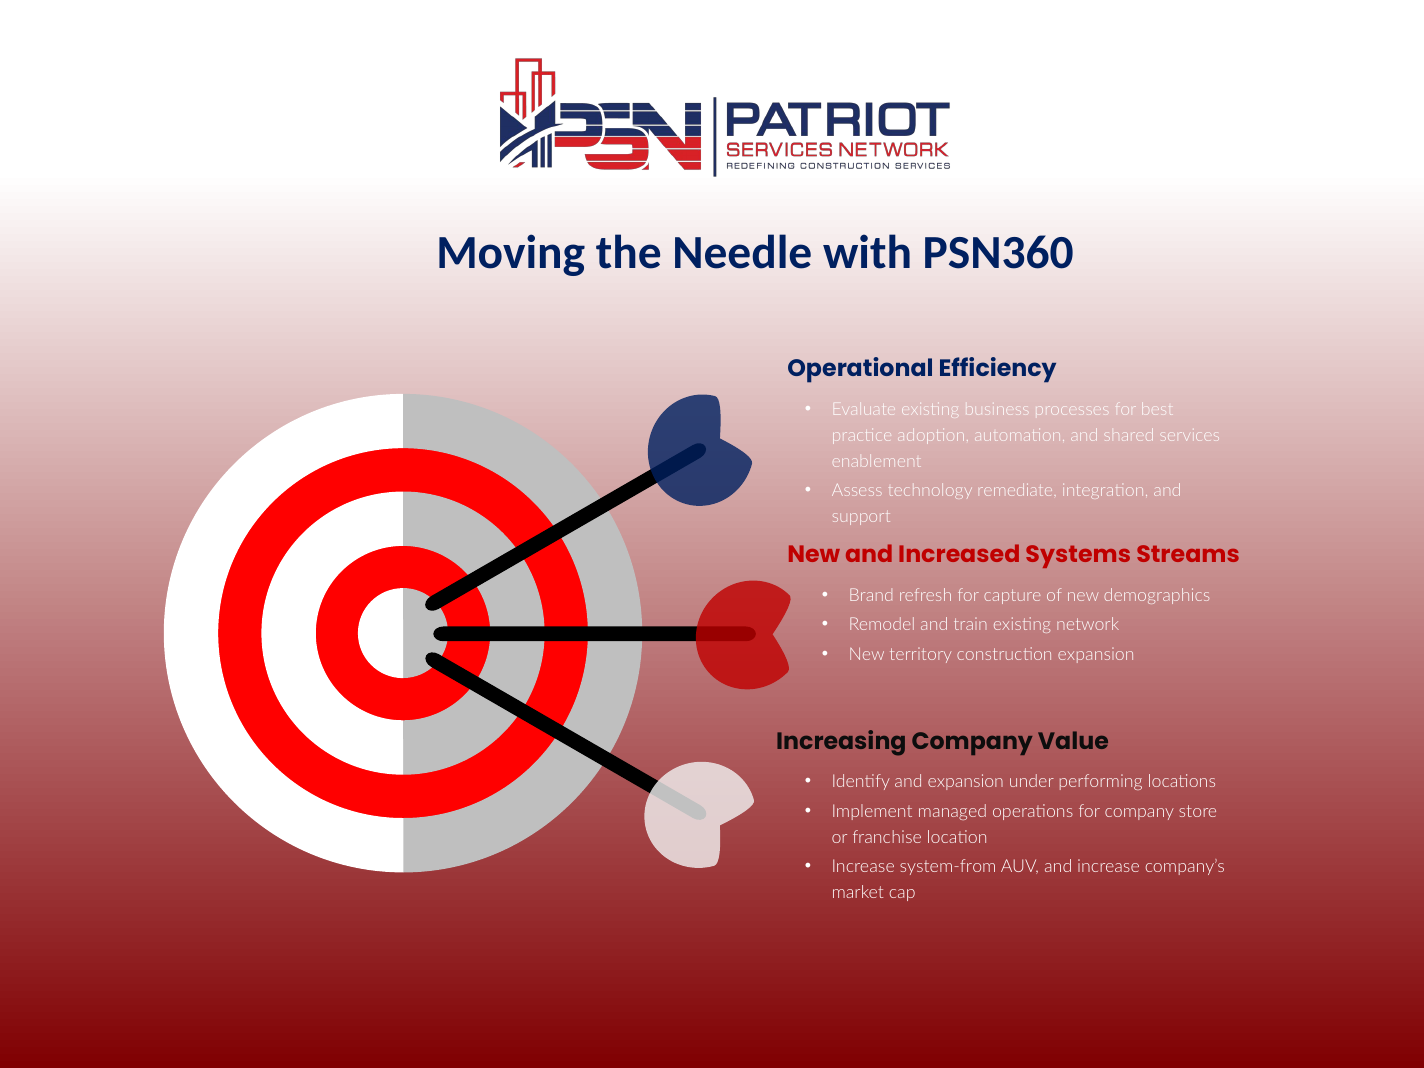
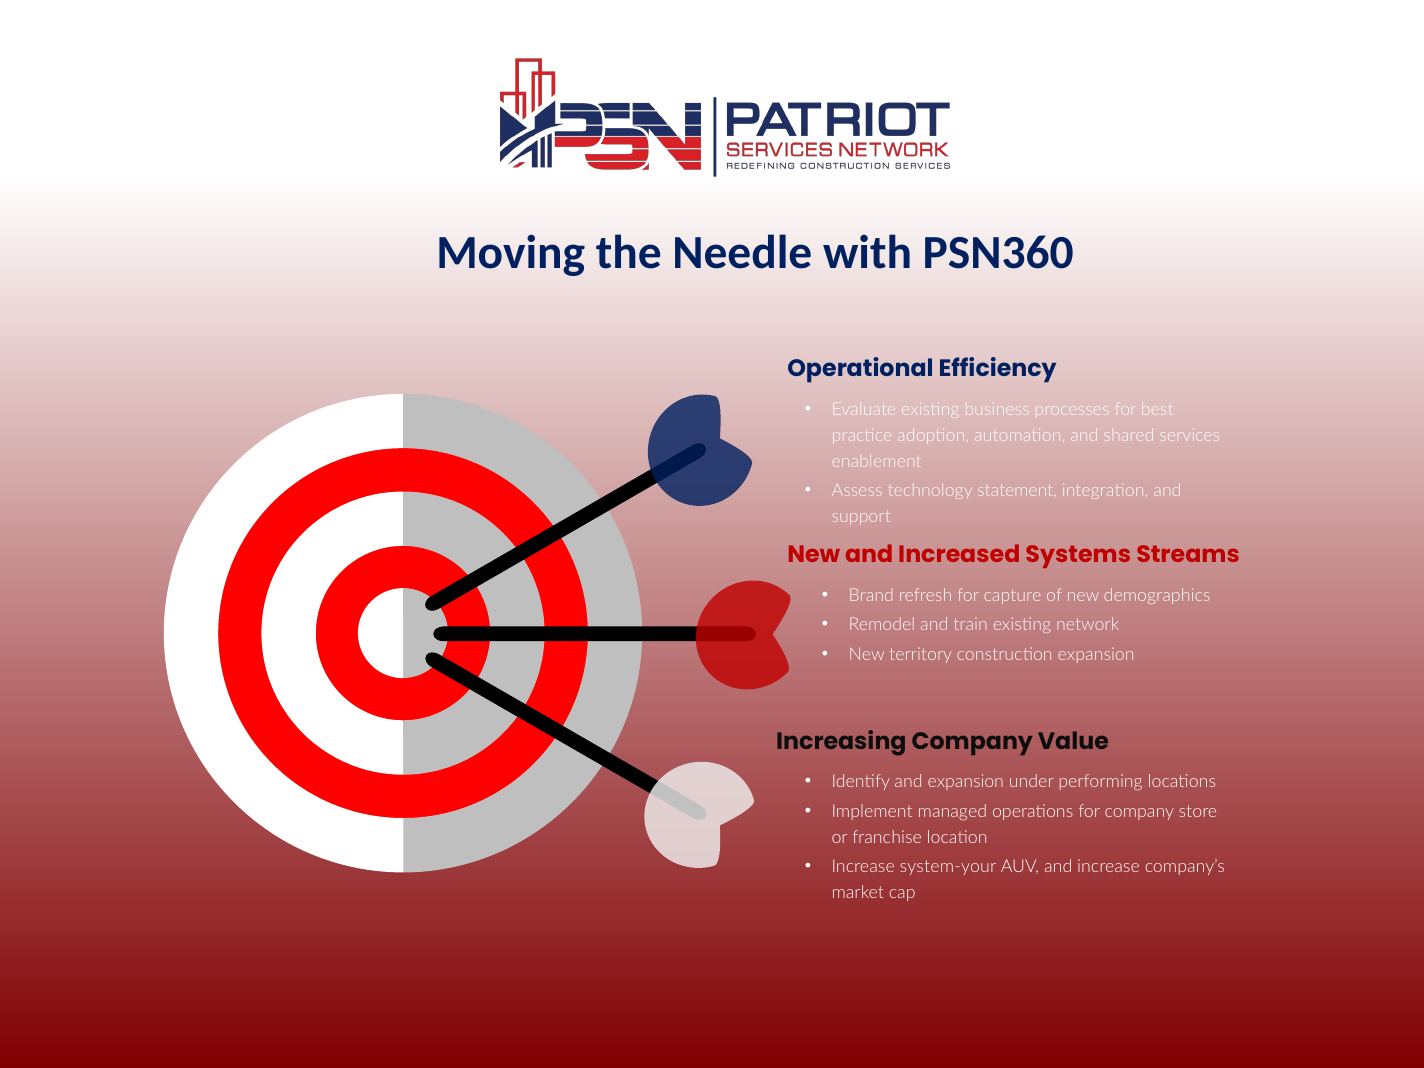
remediate: remediate -> statement (1017, 491)
system-from: system-from -> system-your (948, 867)
